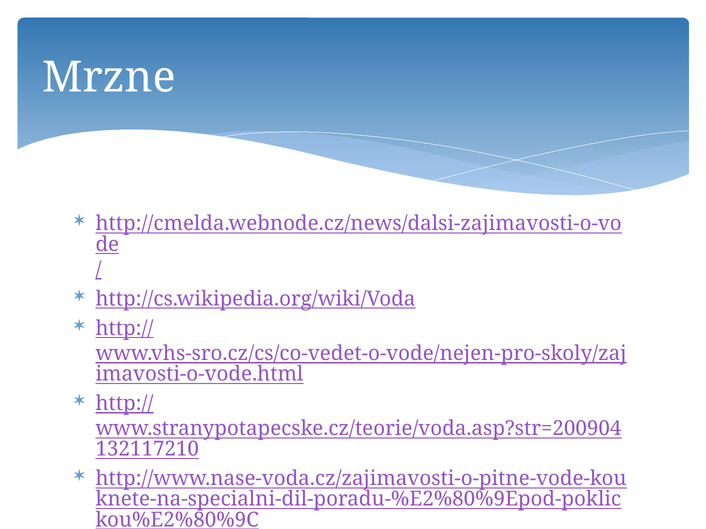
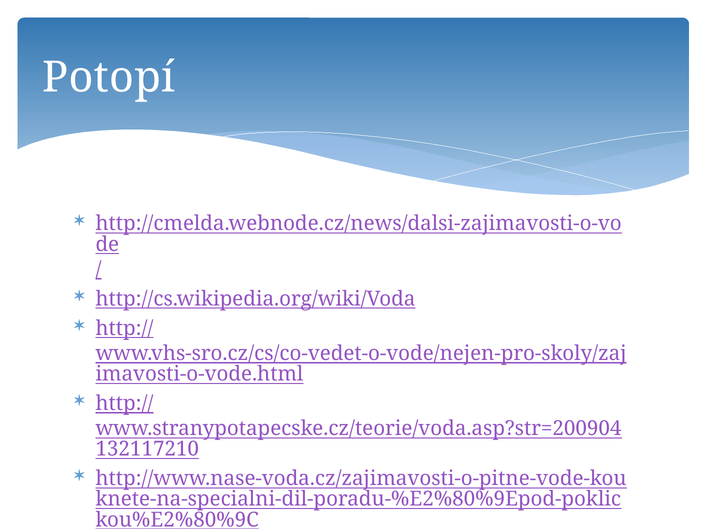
Mrzne: Mrzne -> Potopí (109, 77)
